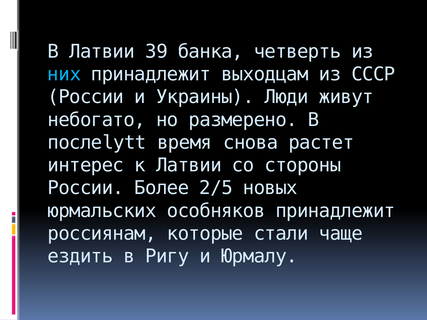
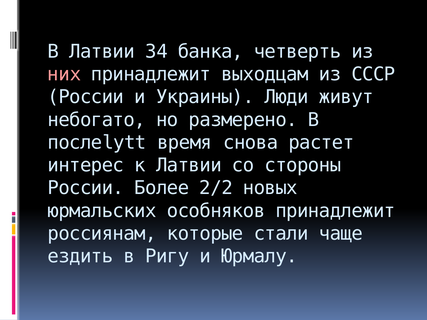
39: 39 -> 34 (156, 52)
них colour: light blue -> pink (64, 74)
2/5: 2/5 -> 2/2 (216, 188)
